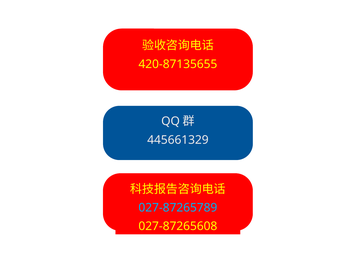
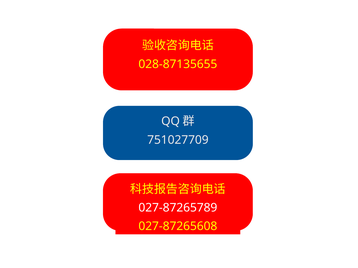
420-87135655: 420-87135655 -> 028-87135655 (178, 64)
445661329: 445661329 -> 751027709 (178, 140)
027-87265789 colour: light blue -> white (178, 208)
